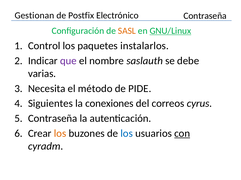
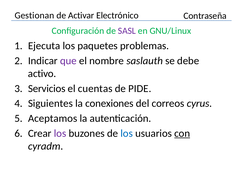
Postfix: Postfix -> Activar (81, 16)
SASL colour: orange -> purple (127, 31)
GNU/Linux underline: present -> none (170, 31)
Control: Control -> Ejecuta (44, 46)
instalarlos: instalarlos -> problemas (145, 46)
varias: varias -> activo (42, 74)
Necesita: Necesita -> Servicios (47, 89)
método: método -> cuentas (95, 89)
Contraseña: Contraseña -> Aceptamos (53, 119)
los colour: orange -> purple (60, 134)
